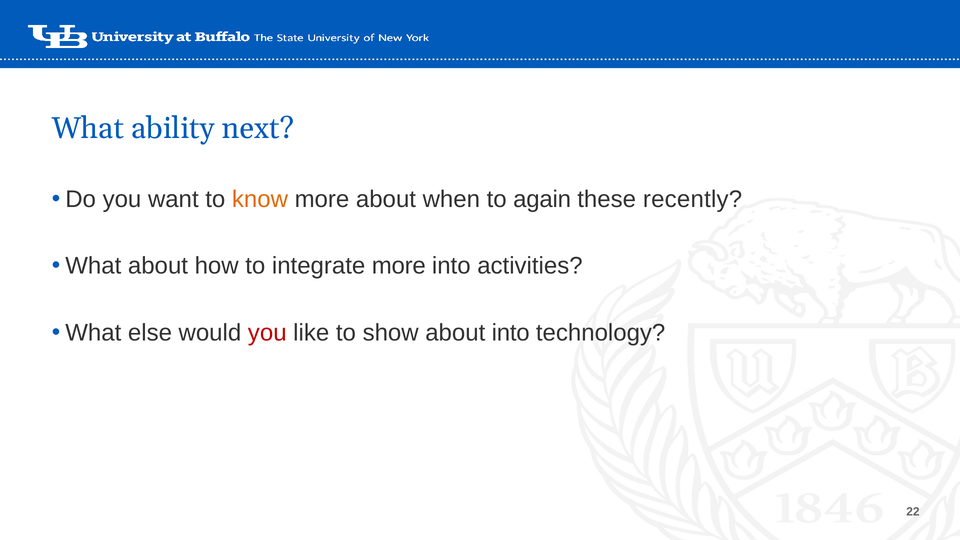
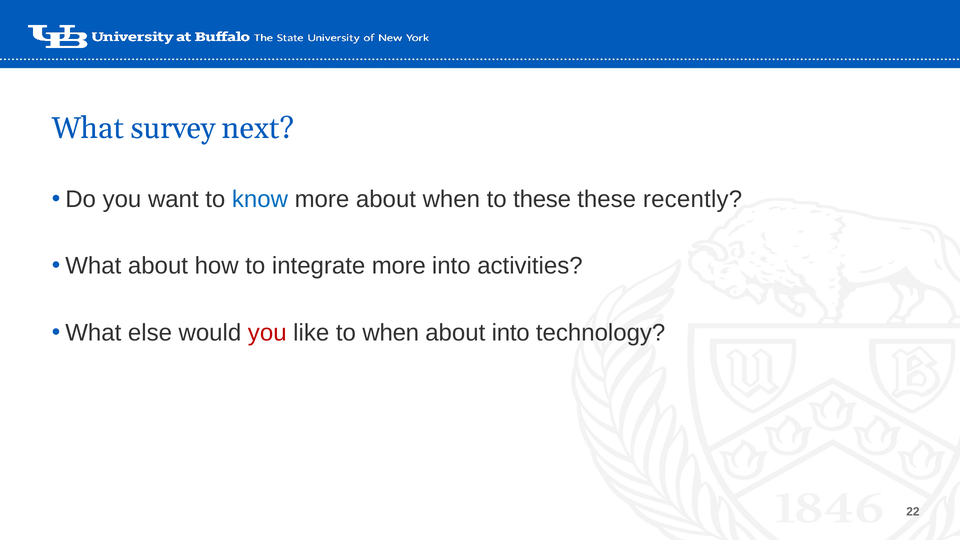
ability: ability -> survey (173, 129)
know colour: orange -> blue (260, 199)
to again: again -> these (542, 199)
to show: show -> when (391, 333)
